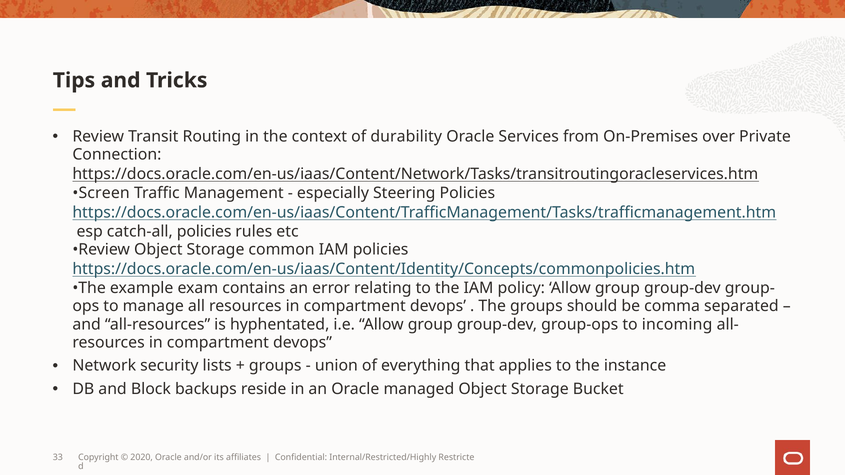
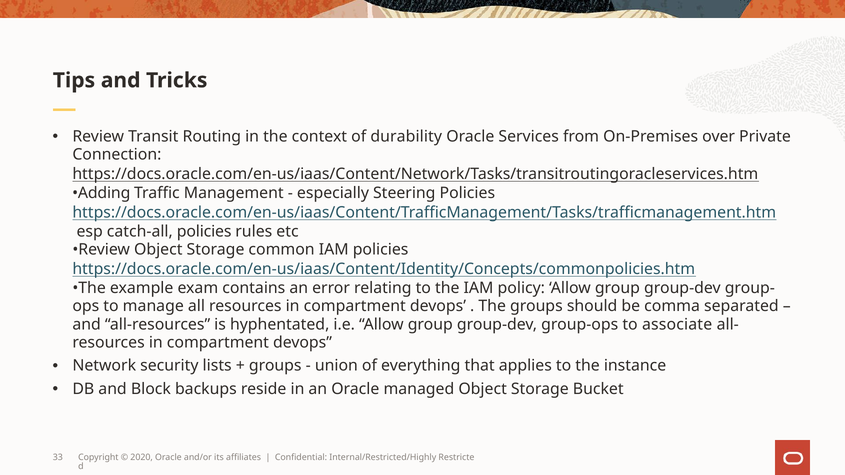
Screen: Screen -> Adding (101, 193)
incoming: incoming -> associate (677, 324)
